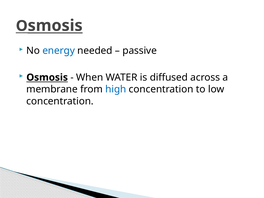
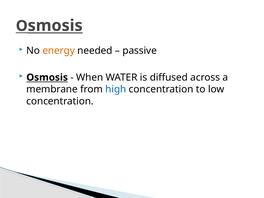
energy colour: blue -> orange (59, 51)
